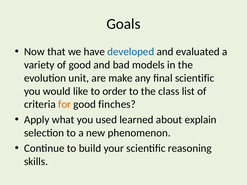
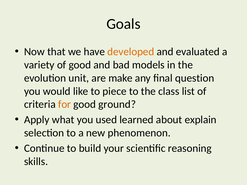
developed colour: blue -> orange (131, 52)
final scientific: scientific -> question (195, 78)
order: order -> piece (115, 91)
finches: finches -> ground (117, 105)
